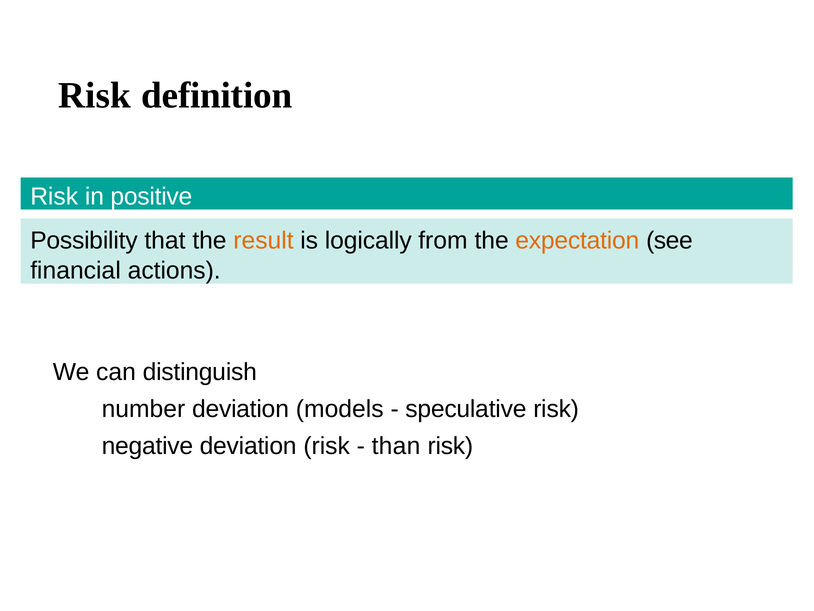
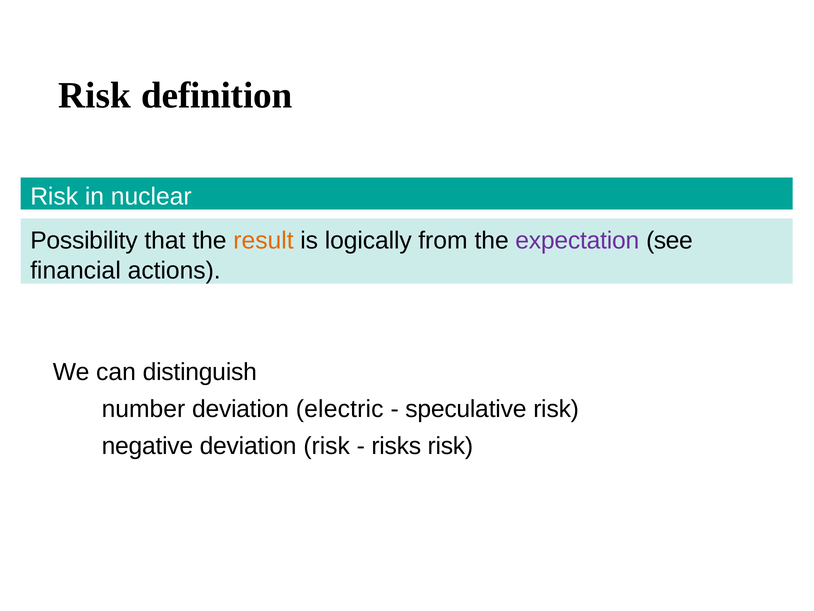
positive: positive -> nuclear (151, 196)
expectation colour: orange -> purple (577, 241)
models: models -> electric (340, 409)
than: than -> risks (396, 446)
